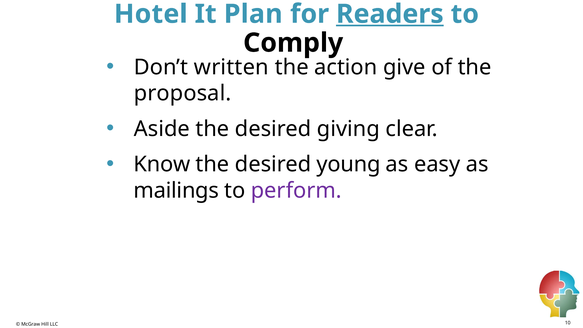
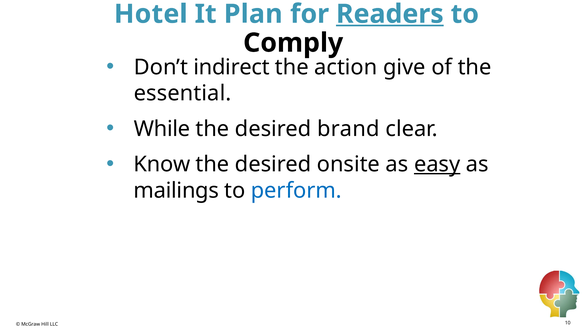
written: written -> indirect (232, 67)
proposal: proposal -> essential (183, 93)
Aside: Aside -> While (162, 129)
giving: giving -> brand (348, 129)
young: young -> onsite (348, 164)
easy underline: none -> present (437, 164)
perform colour: purple -> blue (296, 191)
